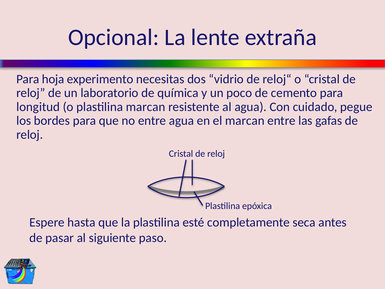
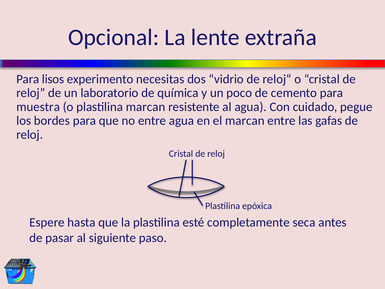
hoja: hoja -> lisos (53, 79)
longitud: longitud -> muestra (38, 107)
